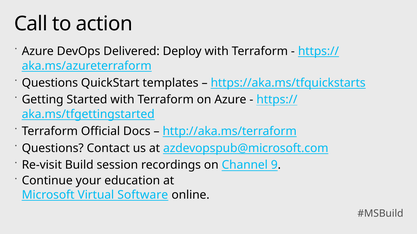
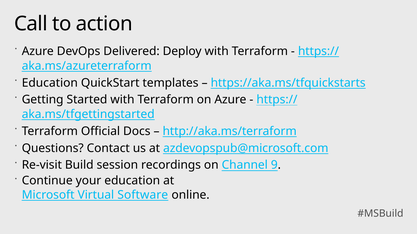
Questions: Questions -> Education (50, 83)
